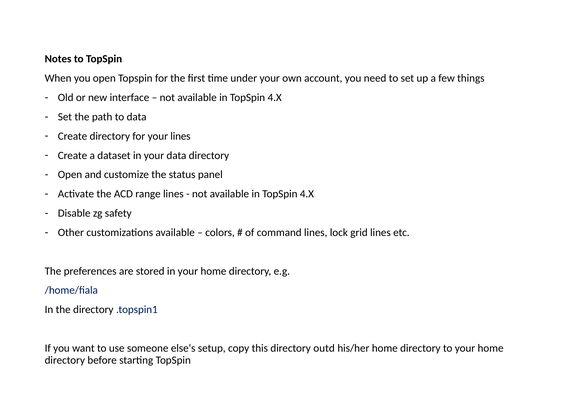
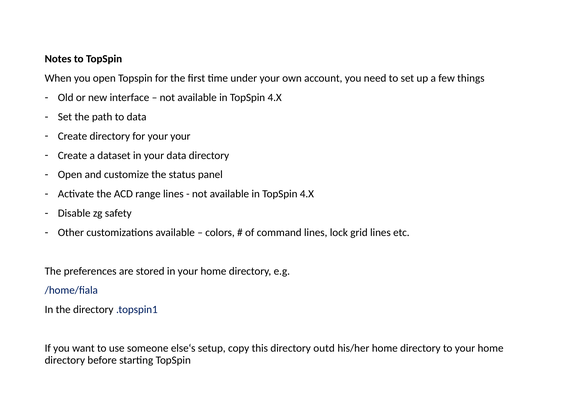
your lines: lines -> your (180, 136)
